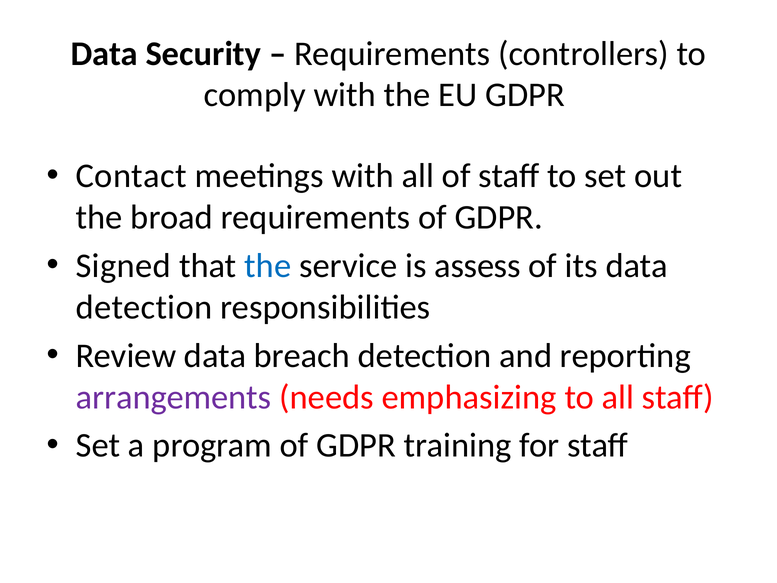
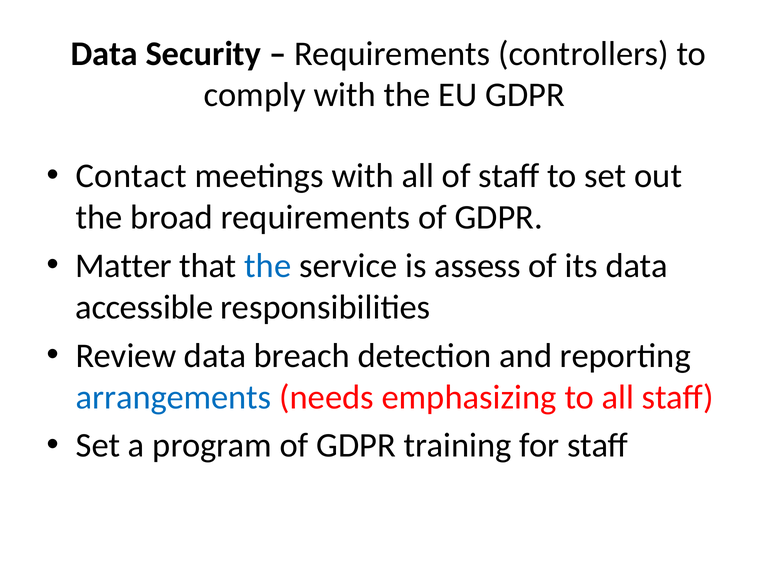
Signed: Signed -> Matter (124, 266)
detection: detection -> accessible (144, 307)
arrangements colour: purple -> blue (174, 397)
